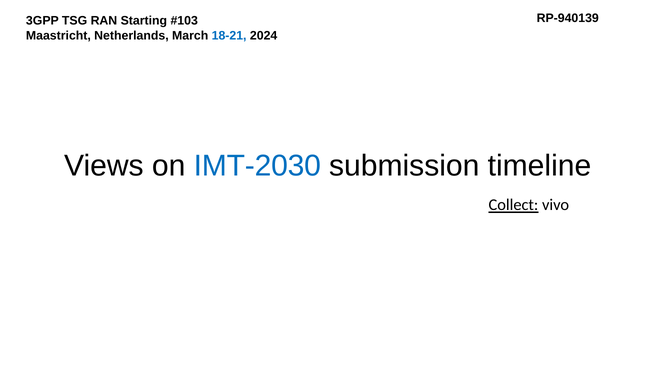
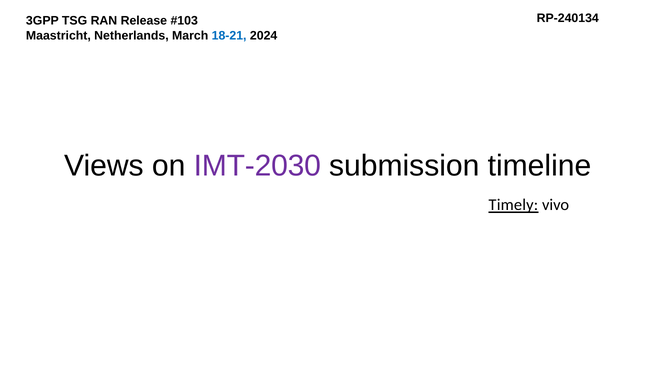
RP-940139: RP-940139 -> RP-240134 (568, 18)
Starting: Starting -> Release (144, 21)
IMT-2030 colour: blue -> purple (257, 166)
Collect: Collect -> Timely (513, 205)
